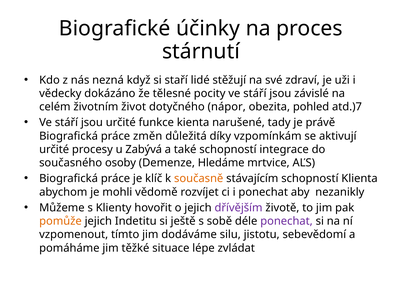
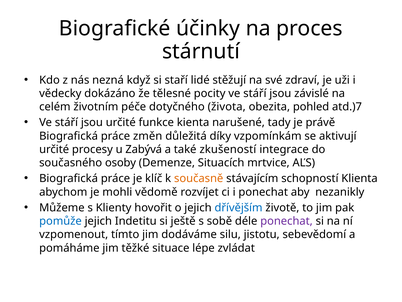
život: život -> péče (134, 107)
nápor: nápor -> života (227, 107)
také schopností: schopností -> zkušeností (228, 149)
Hledáme: Hledáme -> Situacích (221, 163)
dřívějším colour: purple -> blue (239, 207)
pomůže colour: orange -> blue (60, 221)
